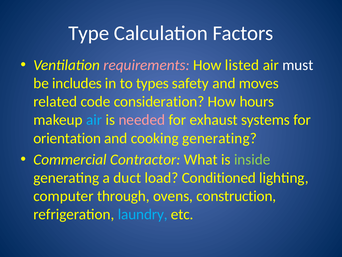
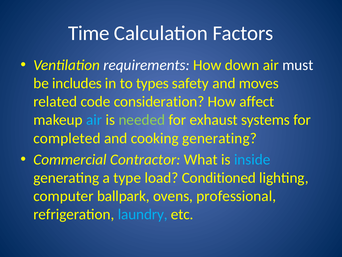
Type: Type -> Time (89, 33)
requirements colour: pink -> white (147, 65)
listed: listed -> down (242, 65)
hours: hours -> affect (257, 101)
needed colour: pink -> light green (142, 120)
orientation: orientation -> completed (67, 138)
inside colour: light green -> light blue (252, 159)
duct: duct -> type (127, 178)
through: through -> ballpark (123, 196)
construction: construction -> professional (236, 196)
